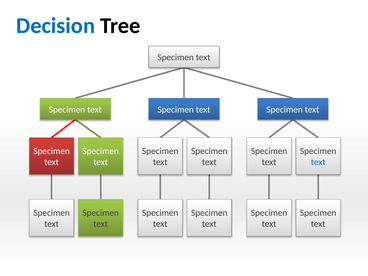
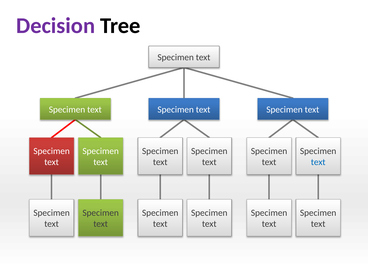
Decision colour: blue -> purple (56, 26)
